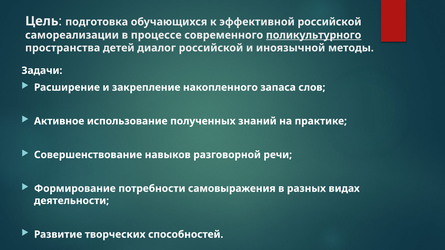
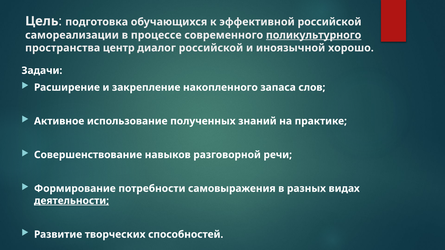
детей: детей -> центр (119, 48)
методы: методы -> хорошо (351, 48)
деятельности underline: none -> present (72, 201)
